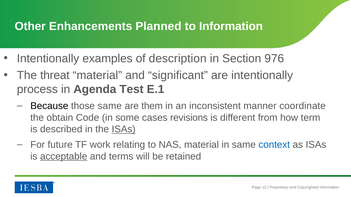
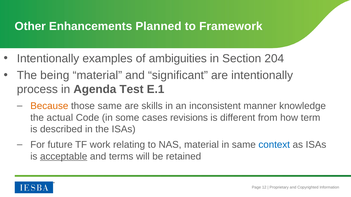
to Information: Information -> Framework (231, 26)
description: description -> ambiguities (178, 59)
976: 976 -> 204 (274, 59)
threat: threat -> being (55, 76)
Because colour: black -> orange (49, 106)
them: them -> skills (152, 106)
coordinate: coordinate -> knowledge (303, 106)
obtain: obtain -> actual (60, 118)
ISAs underline: present -> none (124, 130)
